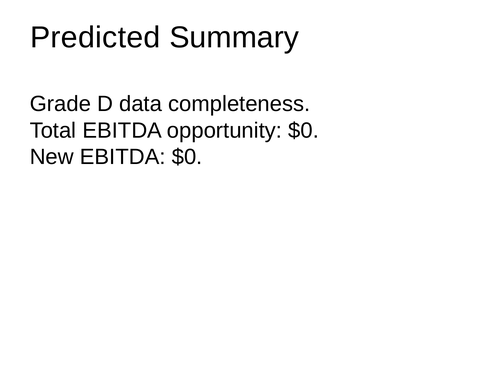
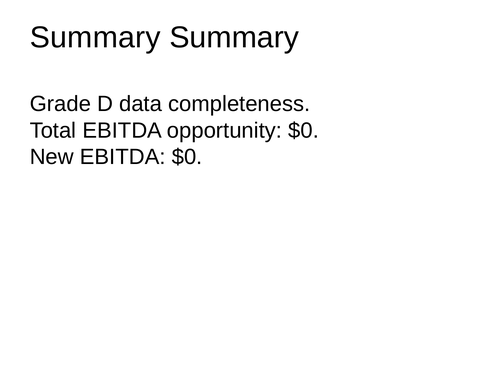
Predicted: Predicted -> Summary (95, 38)
